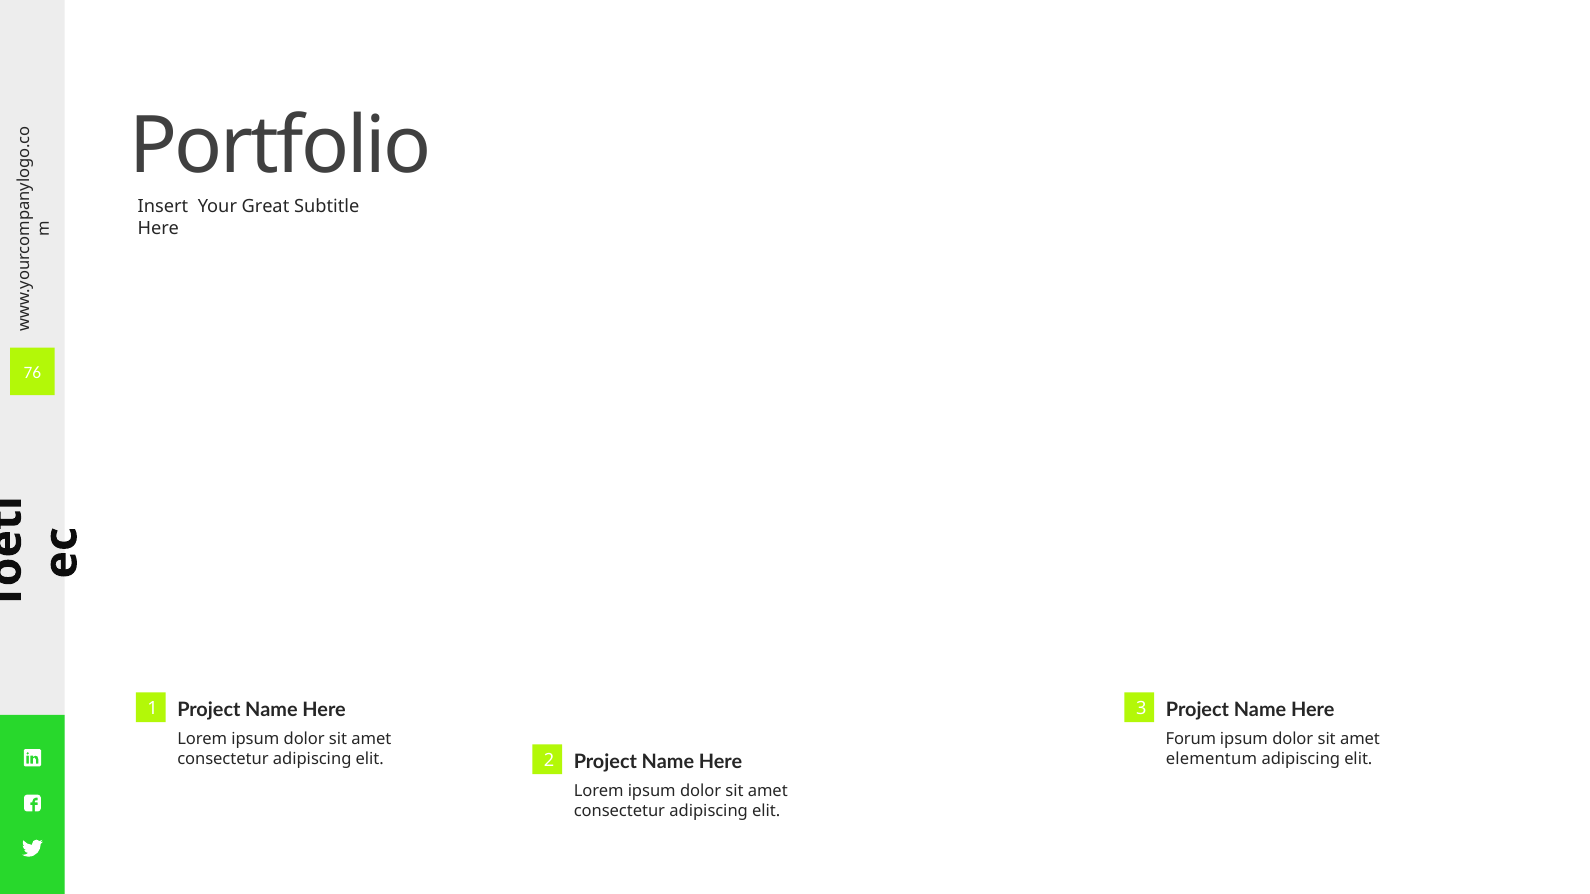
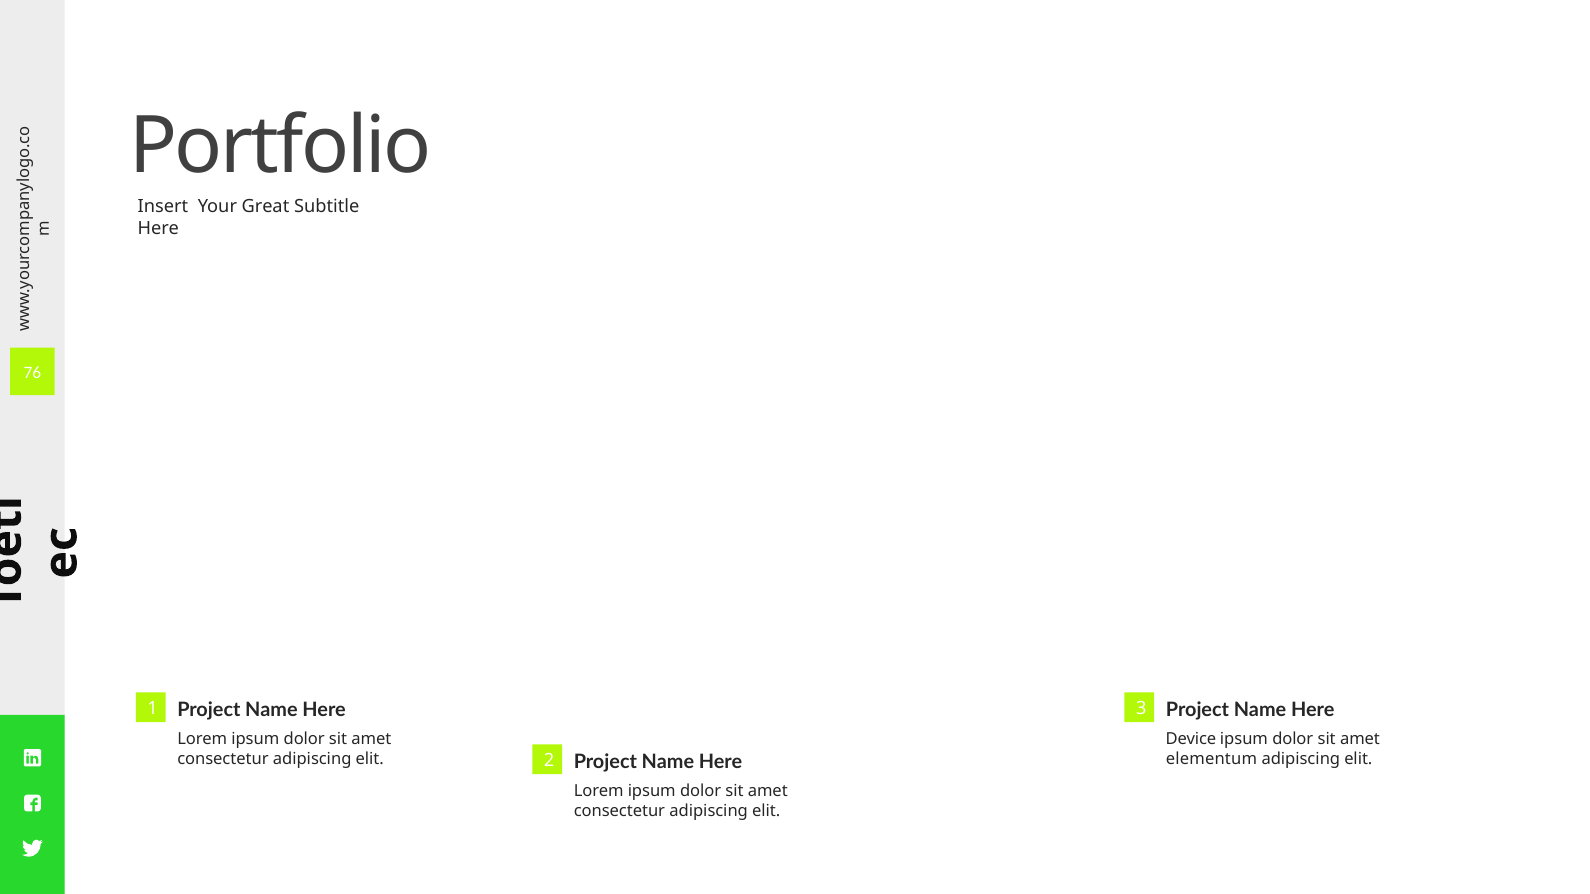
Forum: Forum -> Device (1191, 739)
